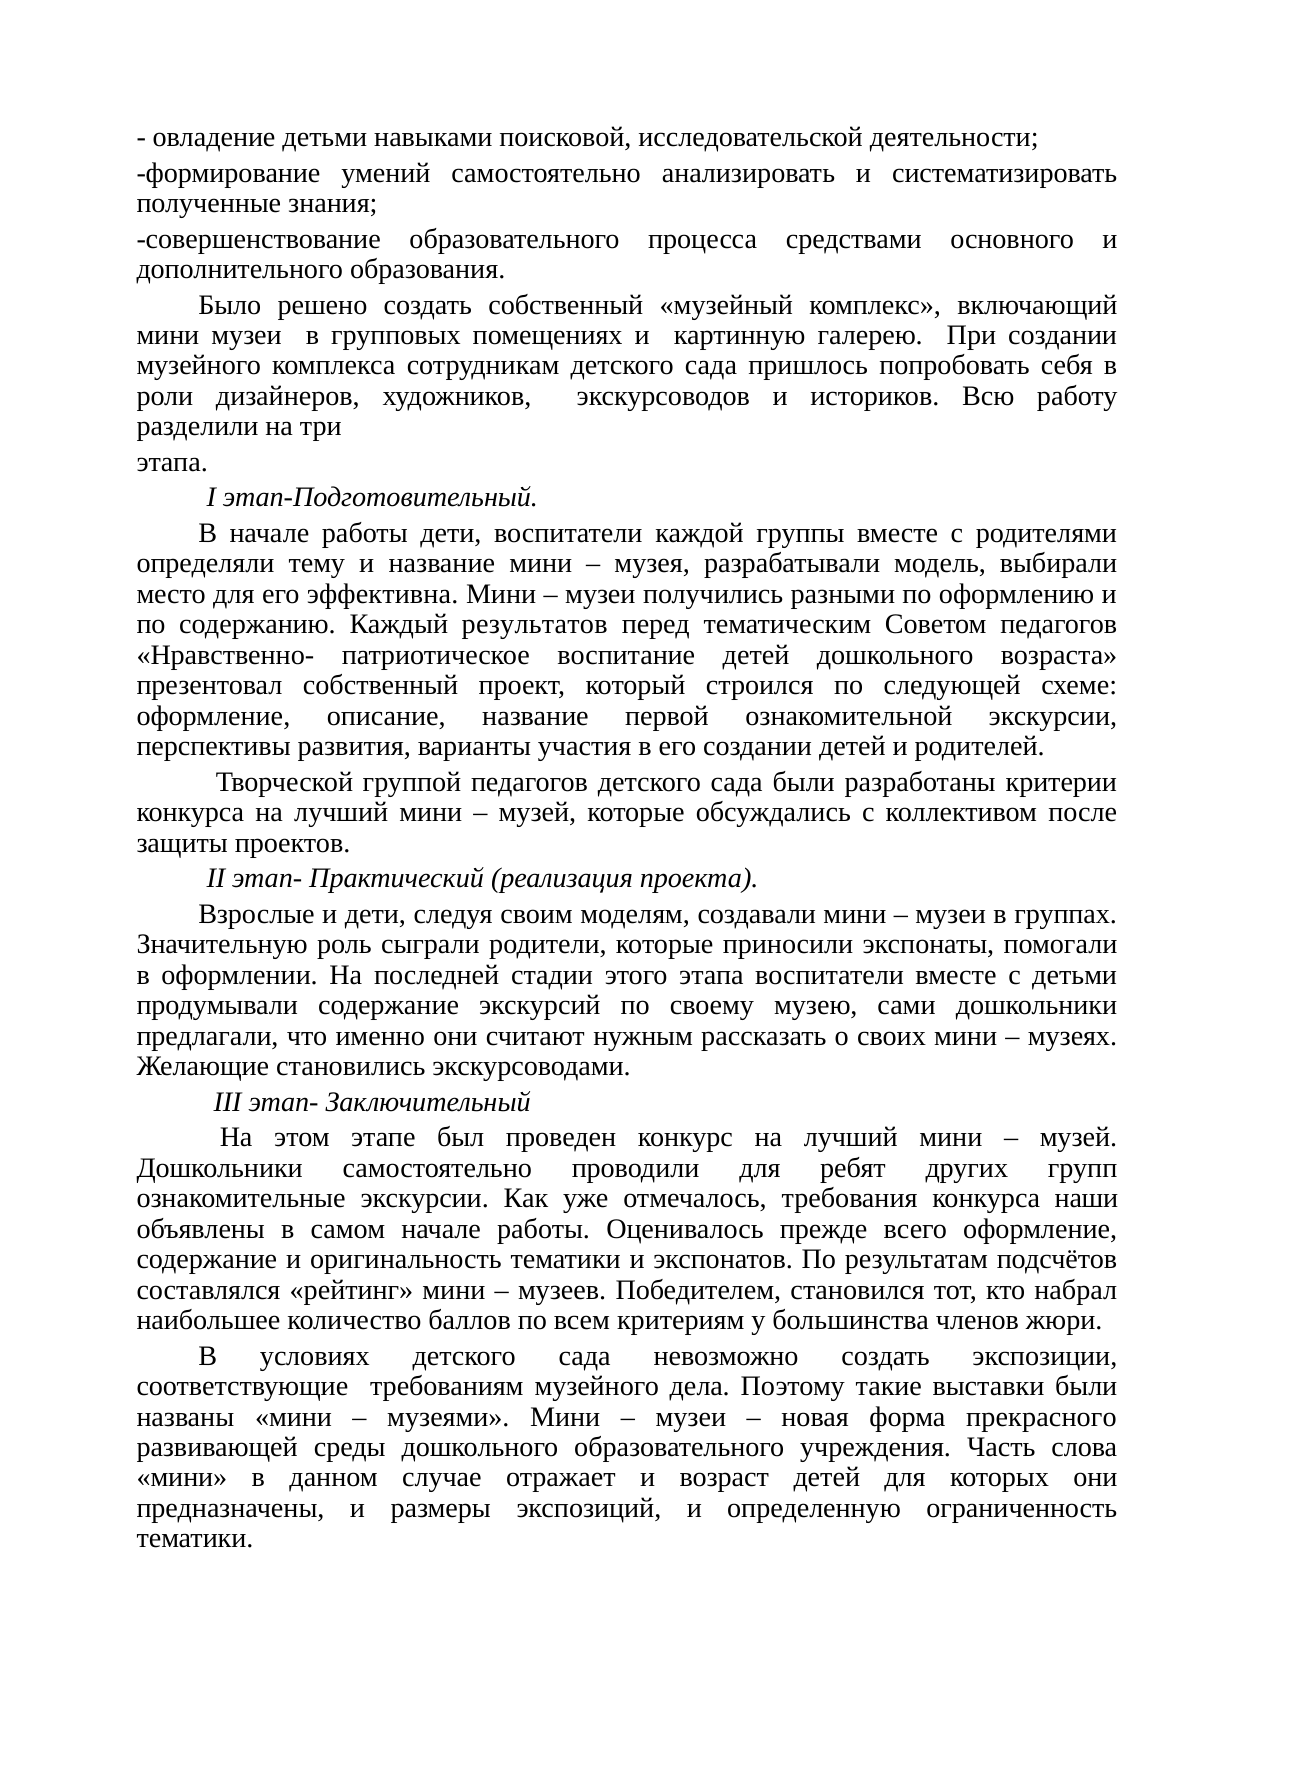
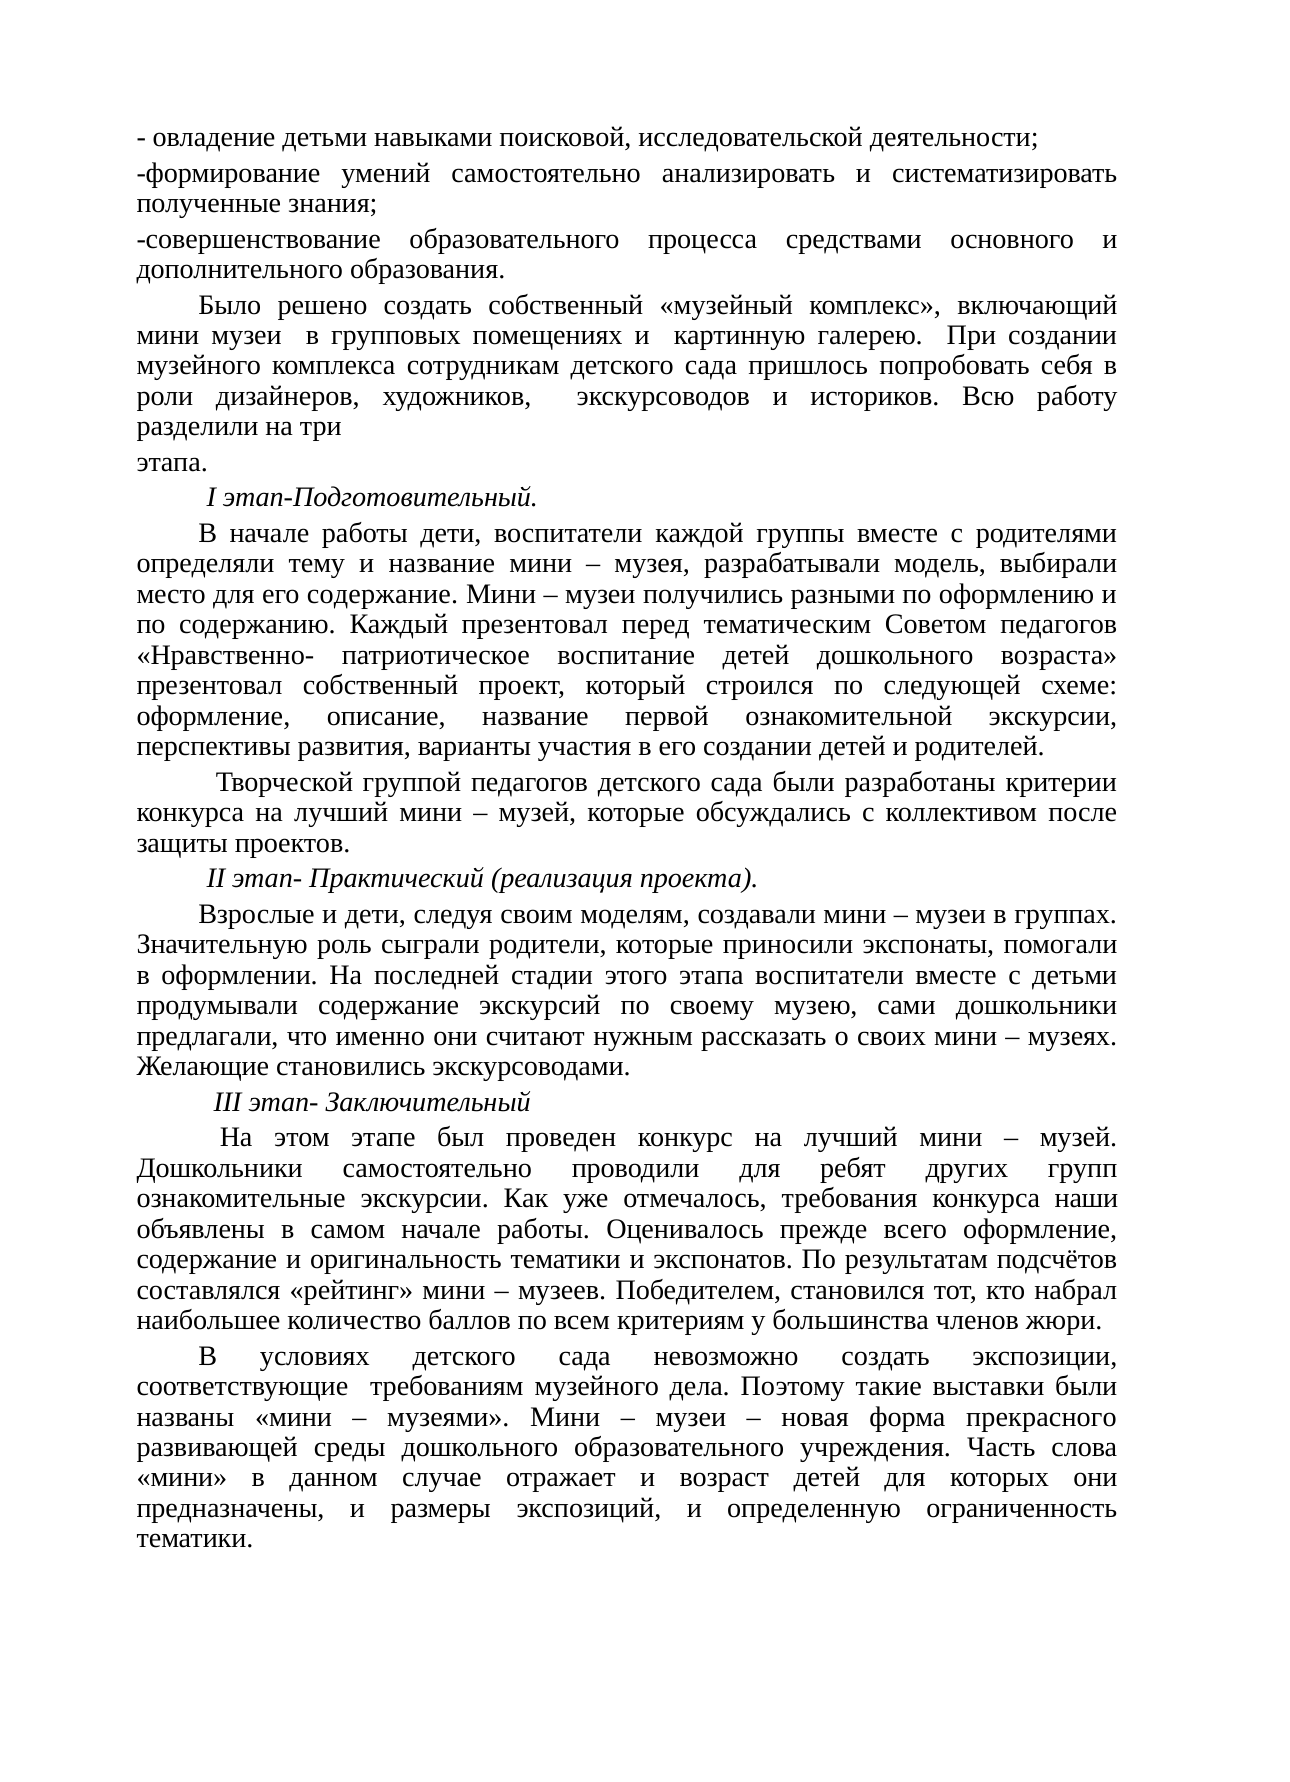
его эффективна: эффективна -> содержание (383, 594)
Каждый результатов: результатов -> презентовал (535, 624)
